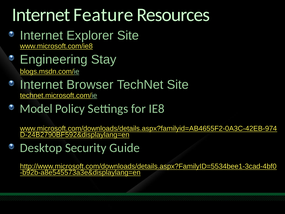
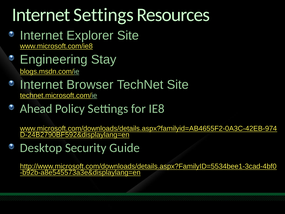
Internet Feature: Feature -> Settings (103, 15)
Model: Model -> Ahead (36, 109)
